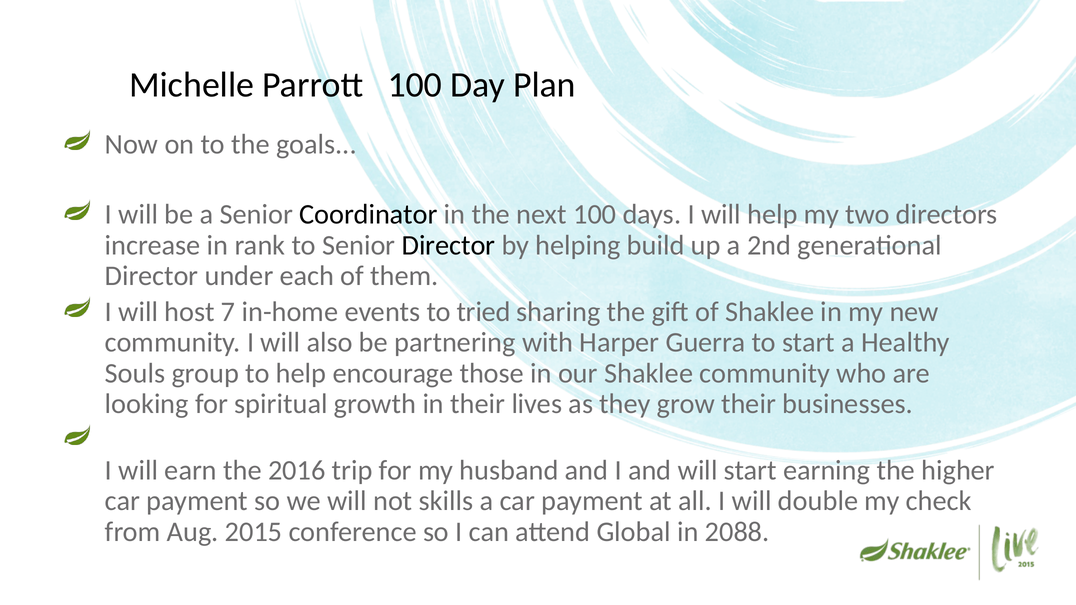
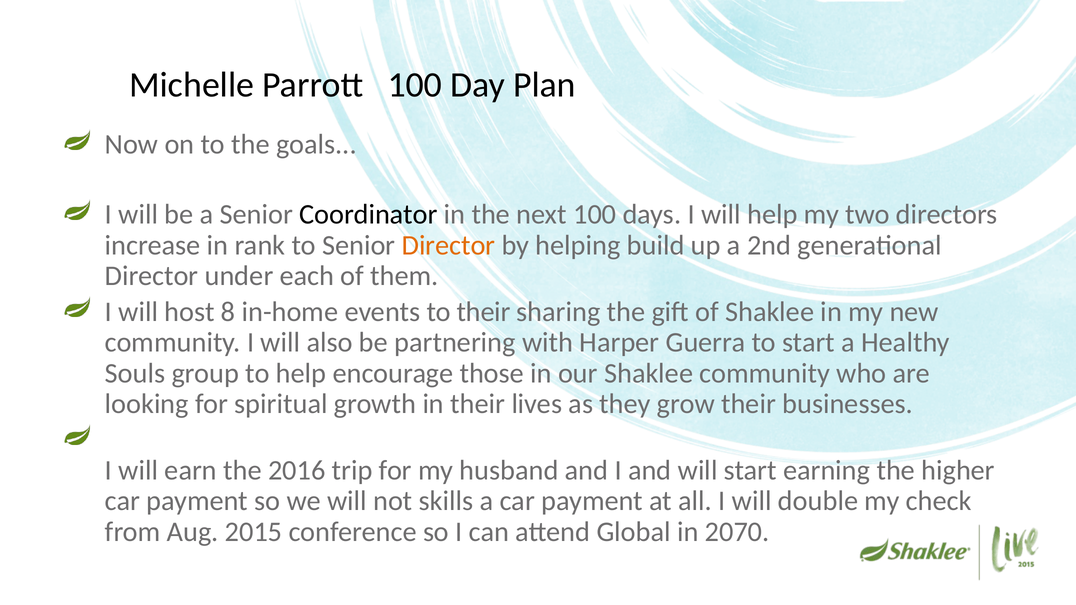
Director colour: black -> orange (448, 245)
7: 7 -> 8 (228, 312)
to tried: tried -> their (484, 312)
2088: 2088 -> 2070 (737, 532)
